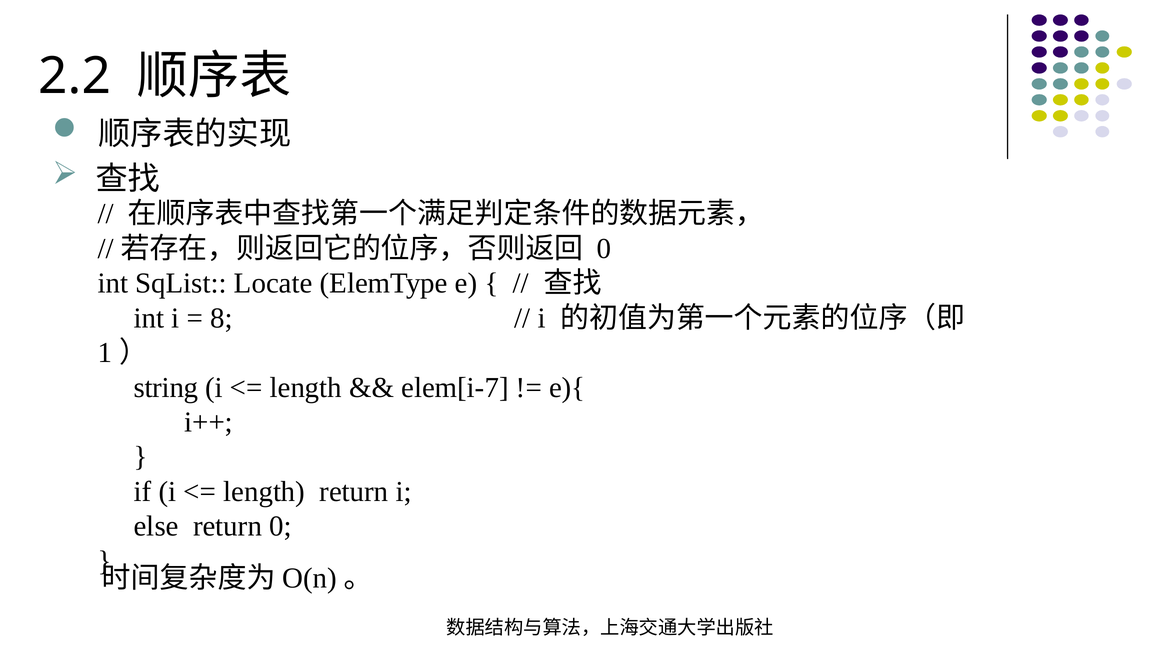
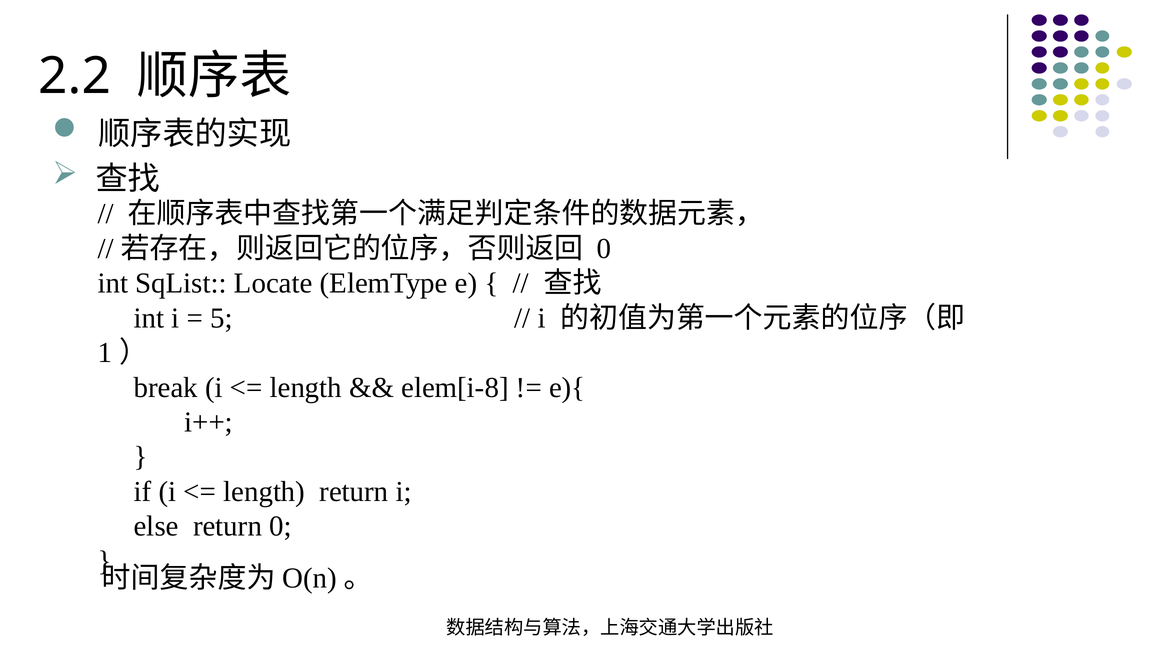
8: 8 -> 5 (221, 318)
string: string -> break (166, 387)
elem[i-7: elem[i-7 -> elem[i-8 (455, 387)
